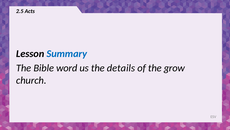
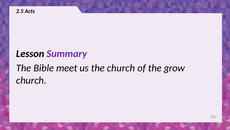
Summary colour: blue -> purple (67, 54)
word: word -> meet (67, 68)
the details: details -> church (121, 68)
